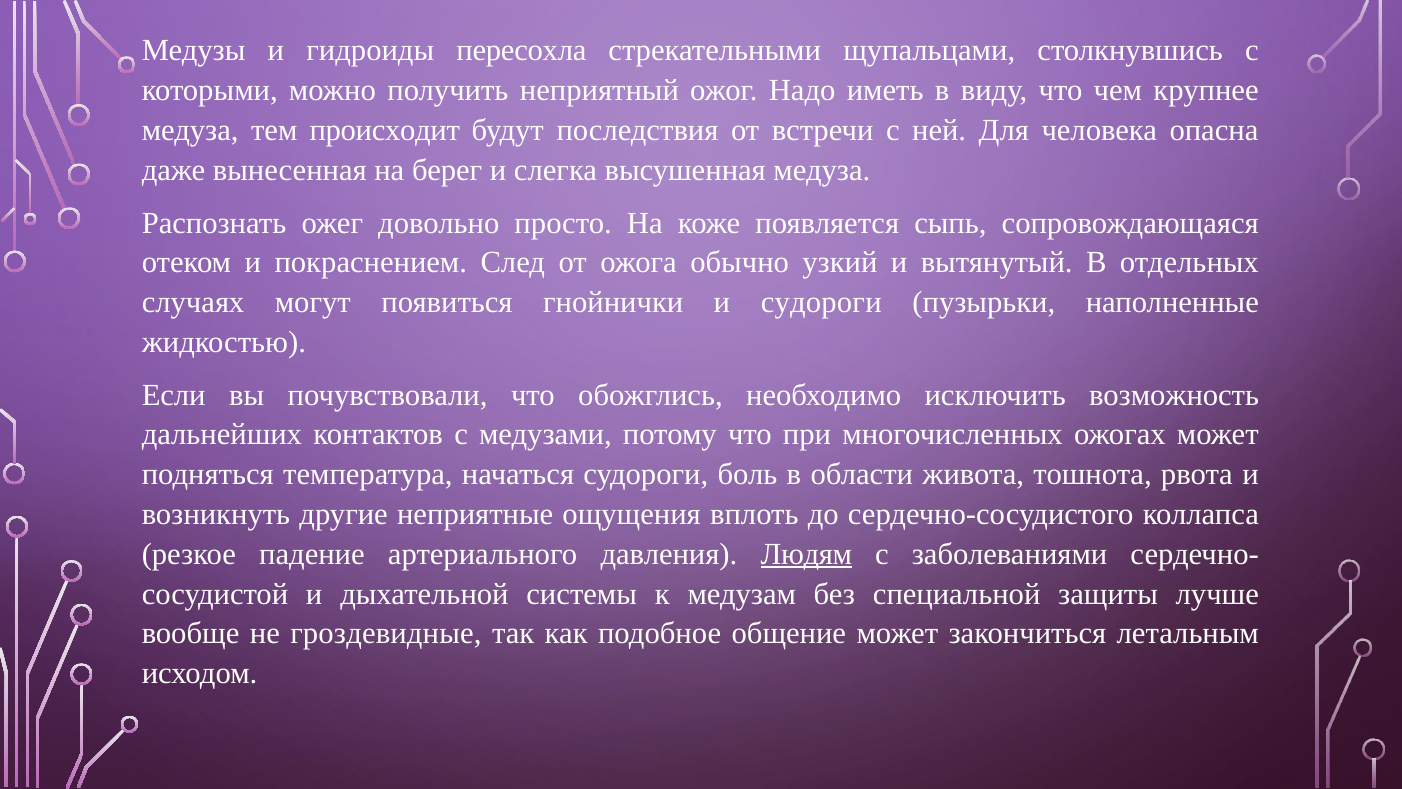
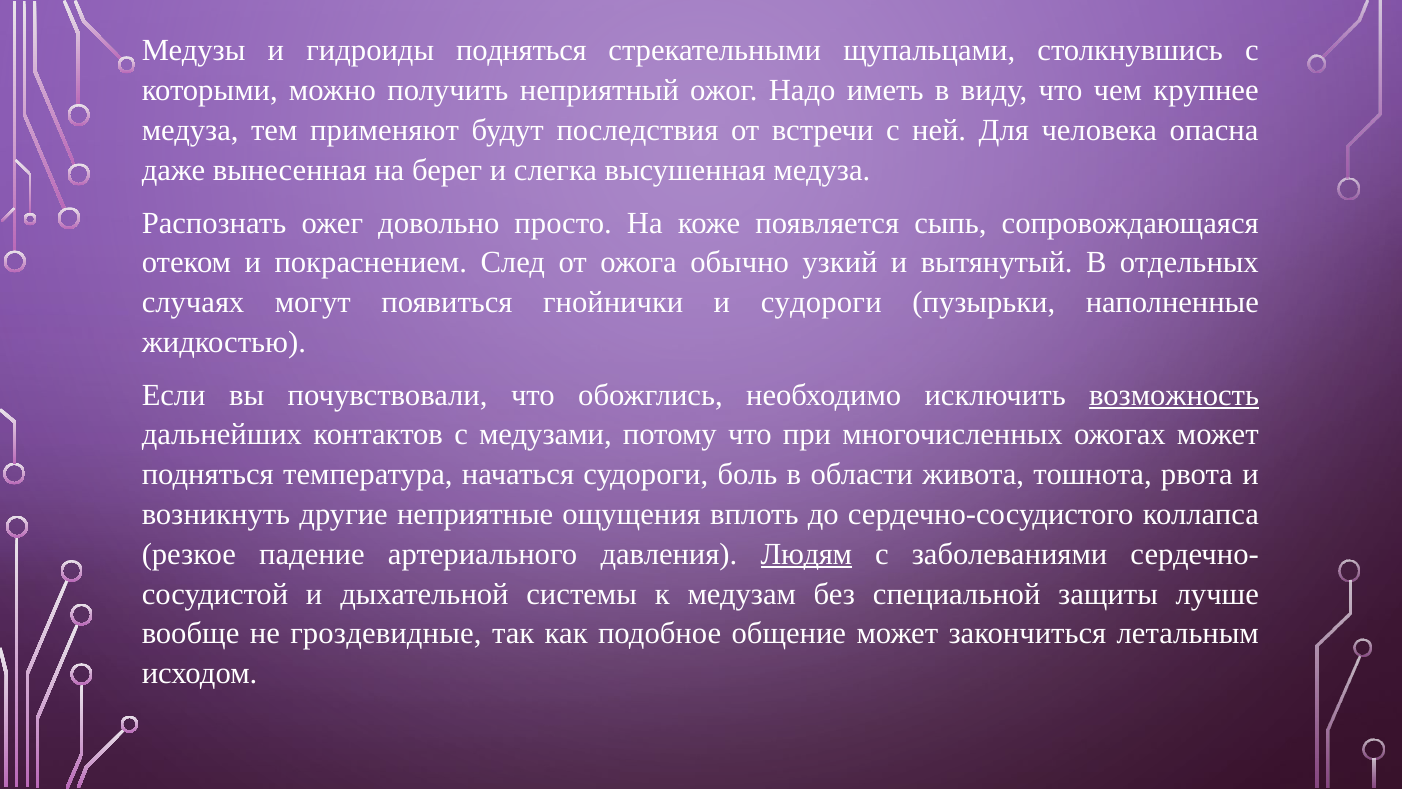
гидроиды пересохла: пересохла -> подняться (521, 51)
происходит: происходит -> применяют (385, 130)
возможность underline: none -> present (1174, 395)
